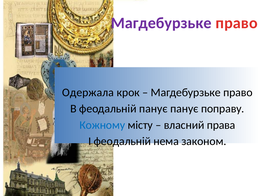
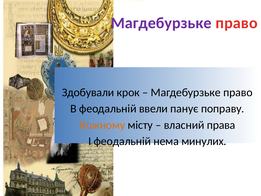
Одержала: Одержала -> Здобували (88, 92)
феодальній панує: панує -> ввели (153, 109)
Кожному colour: blue -> orange (102, 125)
законом: законом -> минулих (204, 141)
